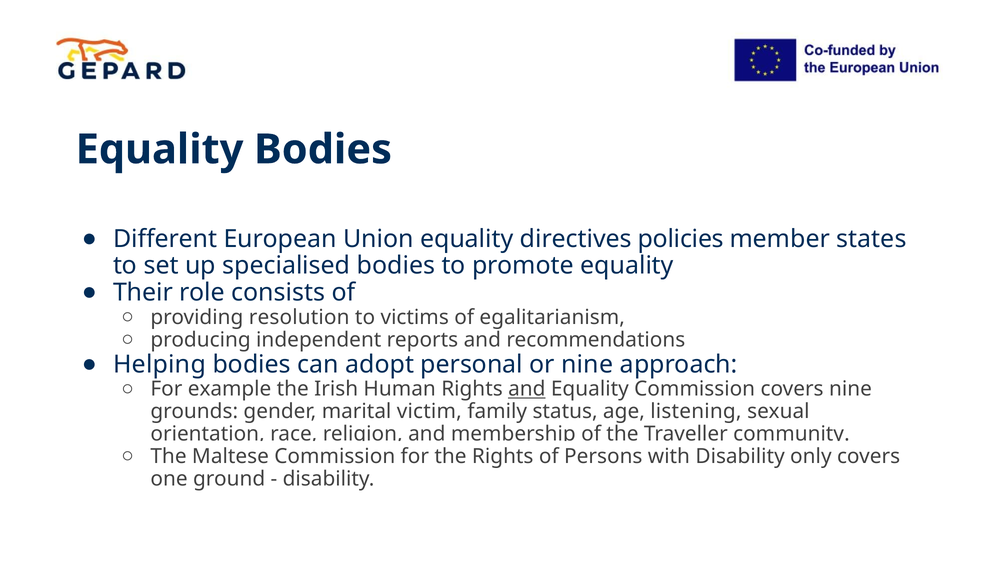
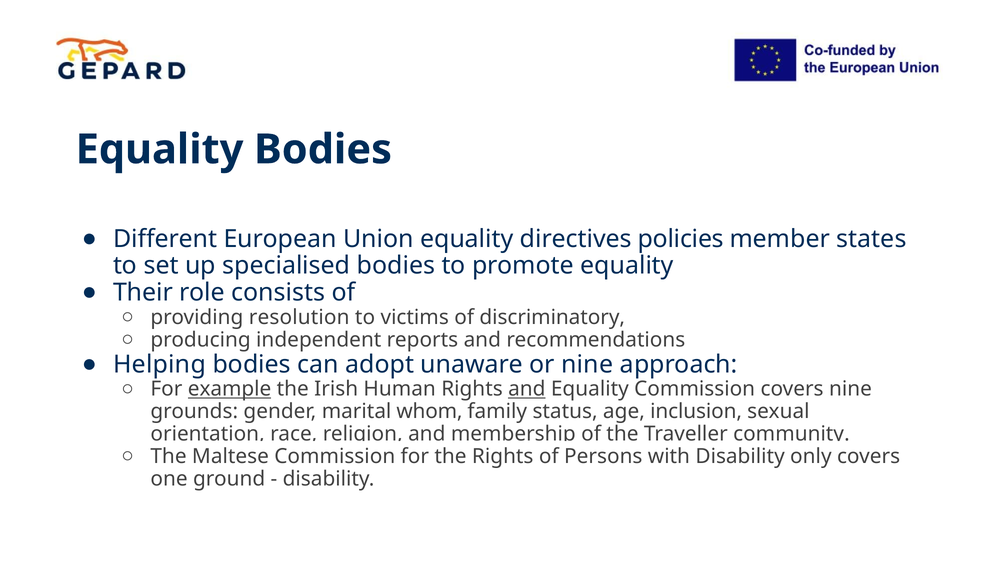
egalitarianism: egalitarianism -> discriminatory (552, 318)
personal: personal -> unaware (472, 365)
example underline: none -> present (230, 389)
victim: victim -> whom (429, 412)
listening: listening -> inclusion (696, 412)
